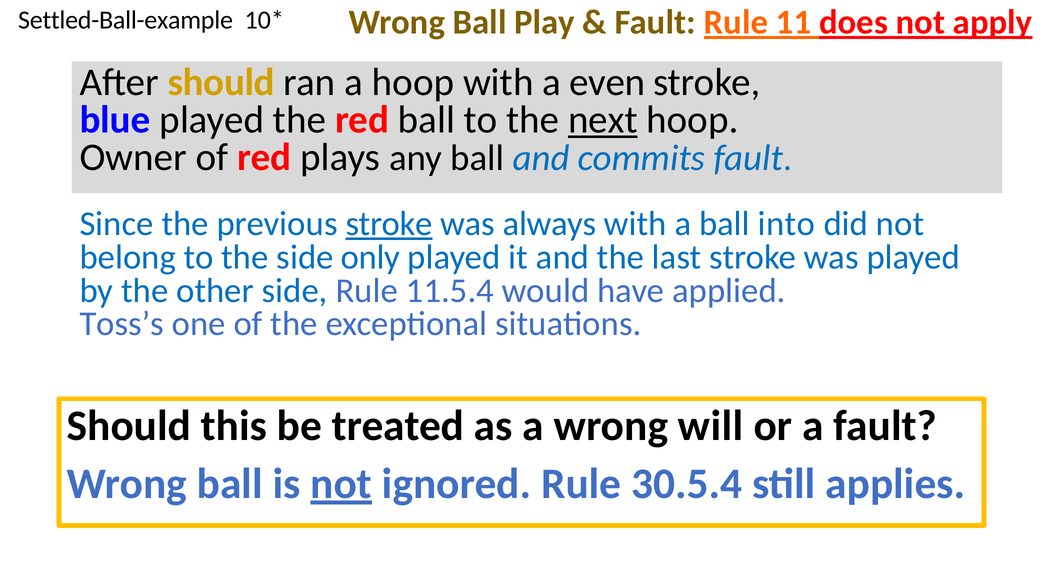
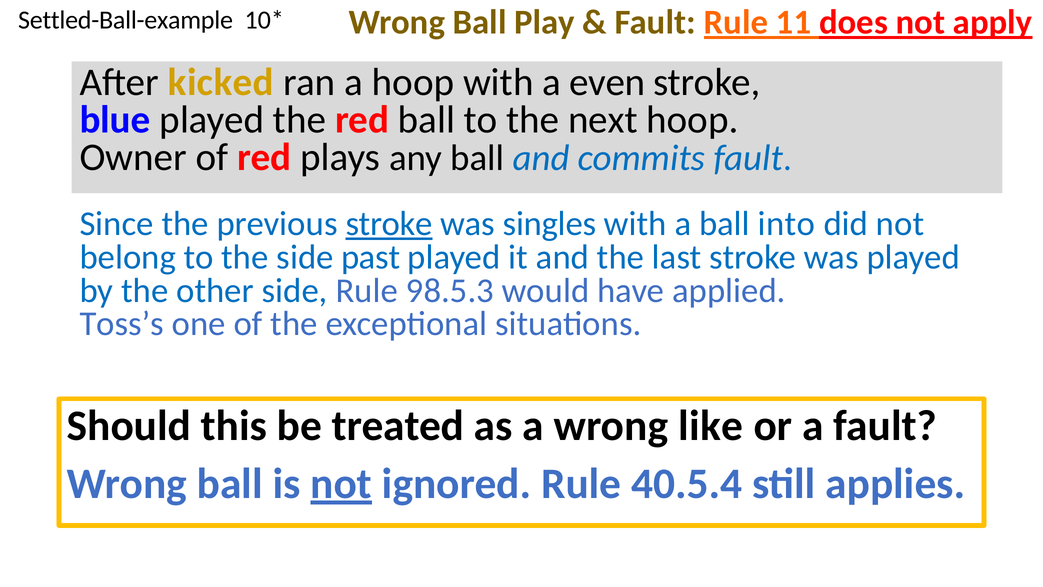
After should: should -> kicked (221, 82)
next underline: present -> none (603, 120)
always: always -> singles (550, 224)
only: only -> past (371, 257)
11.5.4: 11.5.4 -> 98.5.3 (450, 290)
will: will -> like (711, 426)
30.5.4: 30.5.4 -> 40.5.4 (687, 483)
